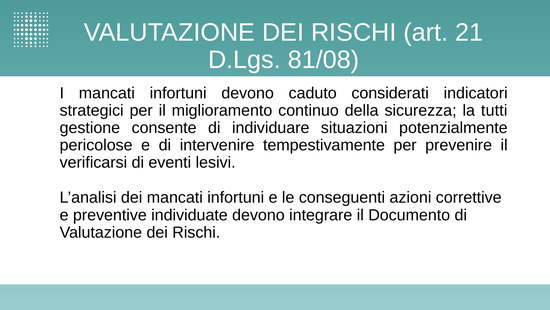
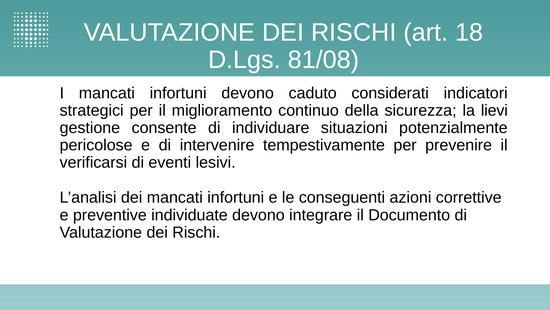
21: 21 -> 18 (469, 33)
tutti: tutti -> lievi (494, 110)
